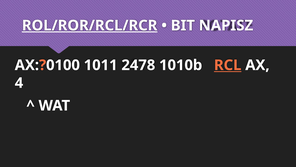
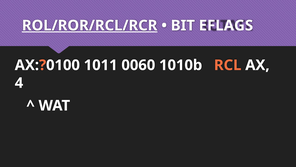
NAPISZ: NAPISZ -> EFLAGS (226, 25)
2478: 2478 -> 0060 (138, 65)
RCL underline: present -> none (228, 65)
